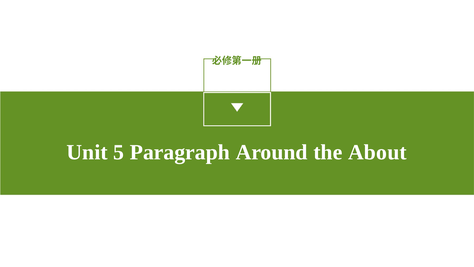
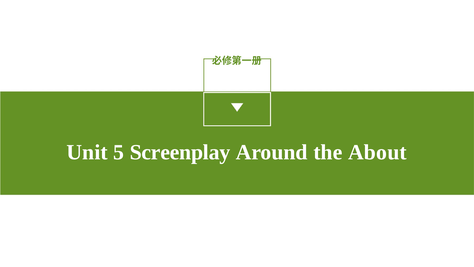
Paragraph: Paragraph -> Screenplay (180, 152)
